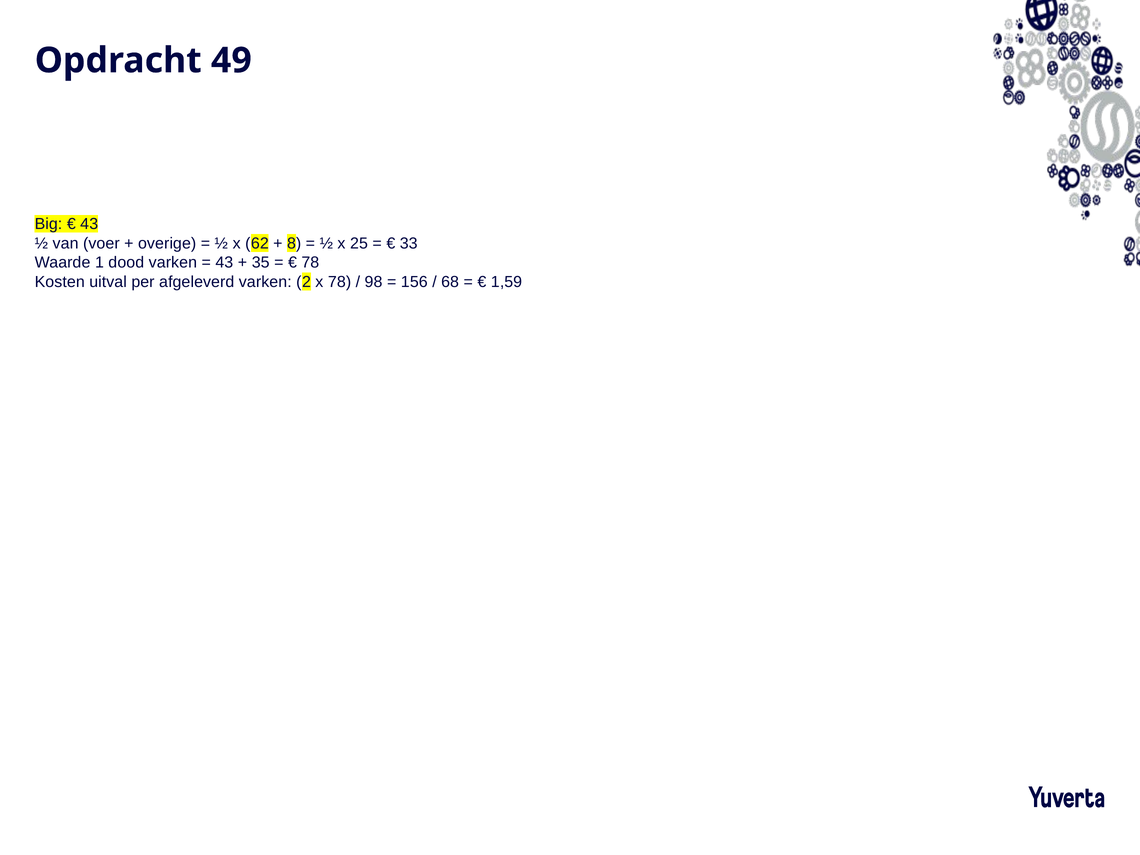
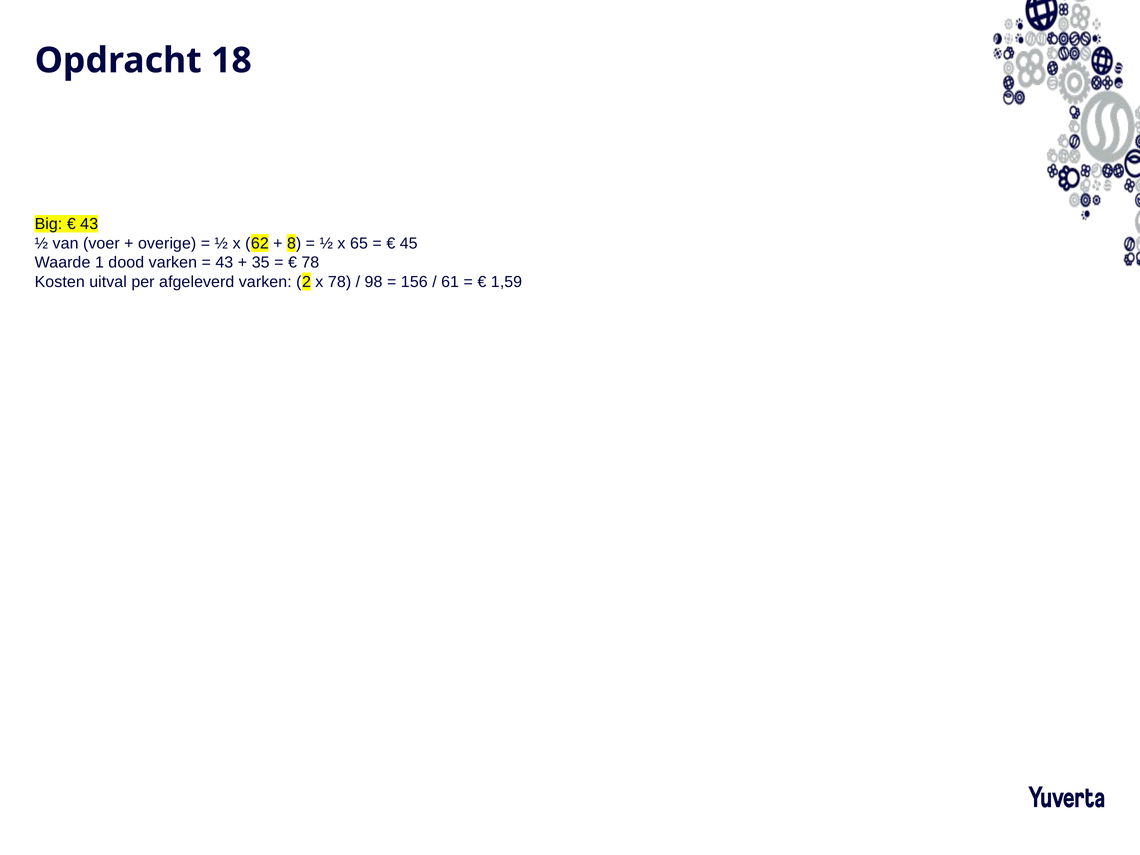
49: 49 -> 18 (231, 61)
25: 25 -> 65 (359, 243)
33: 33 -> 45 (409, 243)
68: 68 -> 61 (450, 282)
